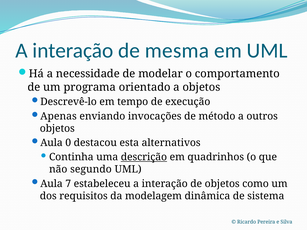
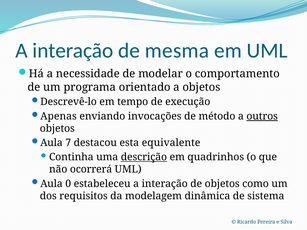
outros underline: none -> present (262, 116)
0: 0 -> 7 (68, 143)
alternativos: alternativos -> equivalente (171, 143)
segundo: segundo -> ocorrerá (91, 170)
7: 7 -> 0 (68, 184)
